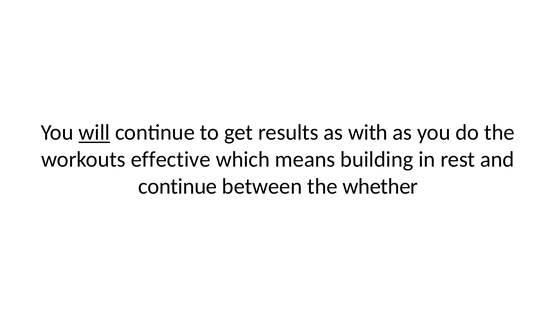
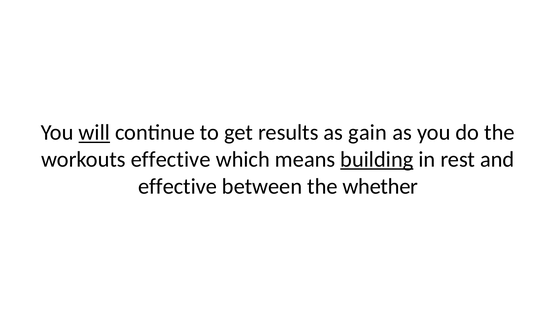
with: with -> gain (368, 132)
building underline: none -> present (377, 159)
continue: continue -> effective (178, 186)
